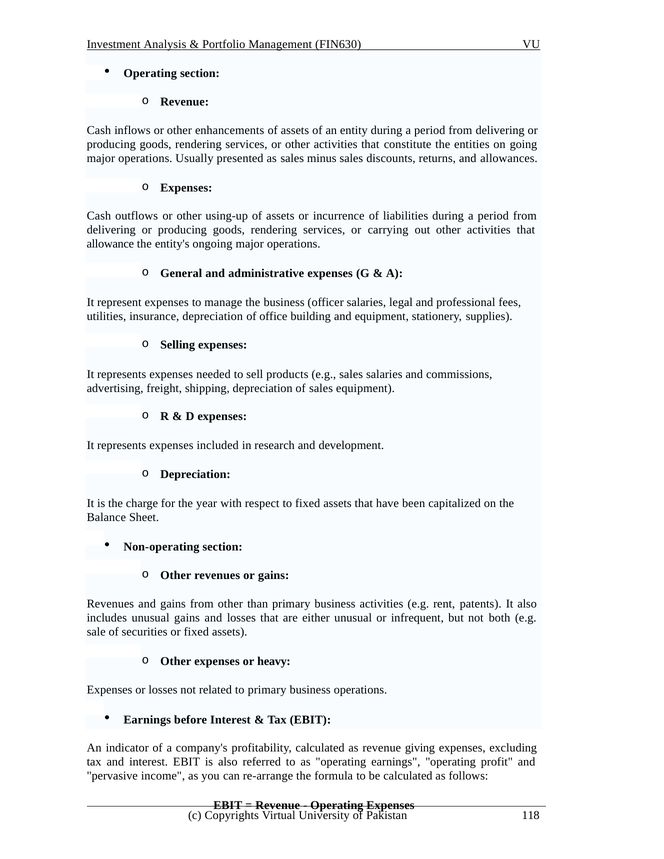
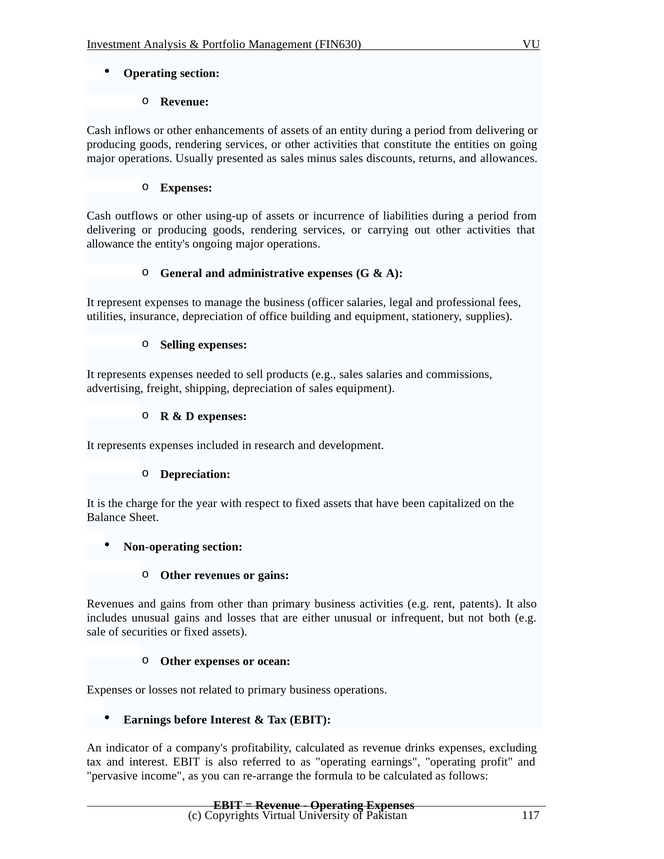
heavy: heavy -> ocean (274, 661)
giving: giving -> drinks (420, 748)
118: 118 -> 117 (531, 816)
